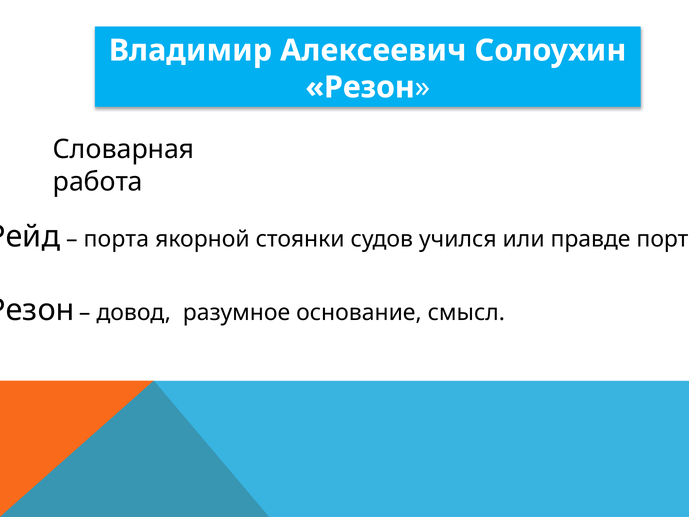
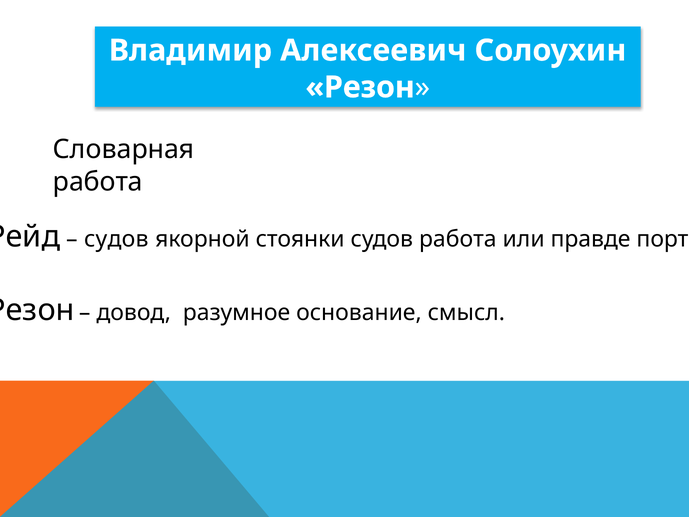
порта: порта -> судов (116, 239)
судов учился: учился -> работа (458, 239)
